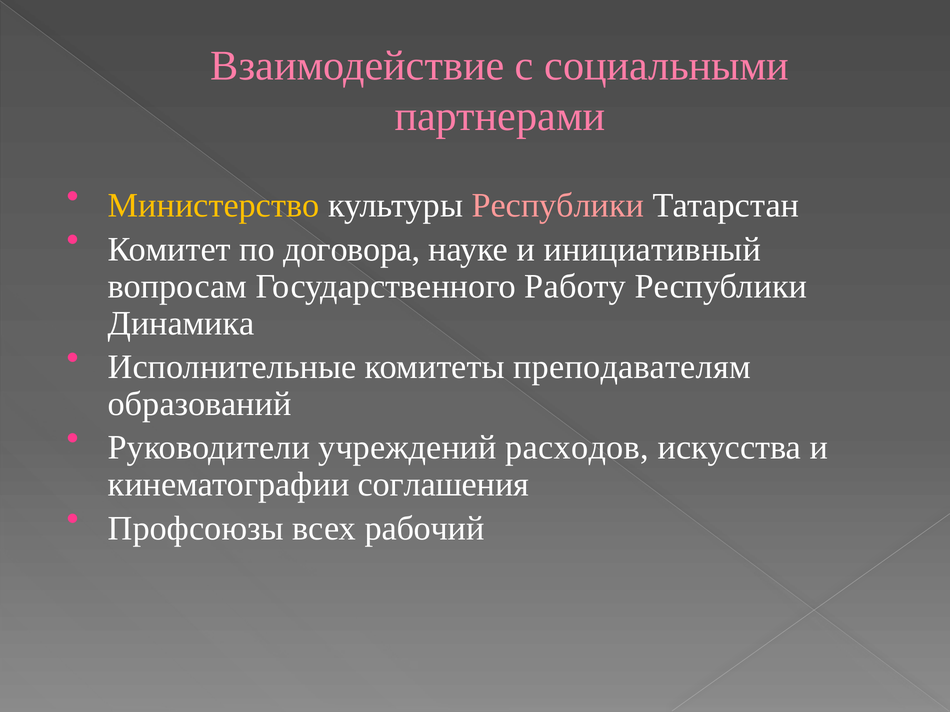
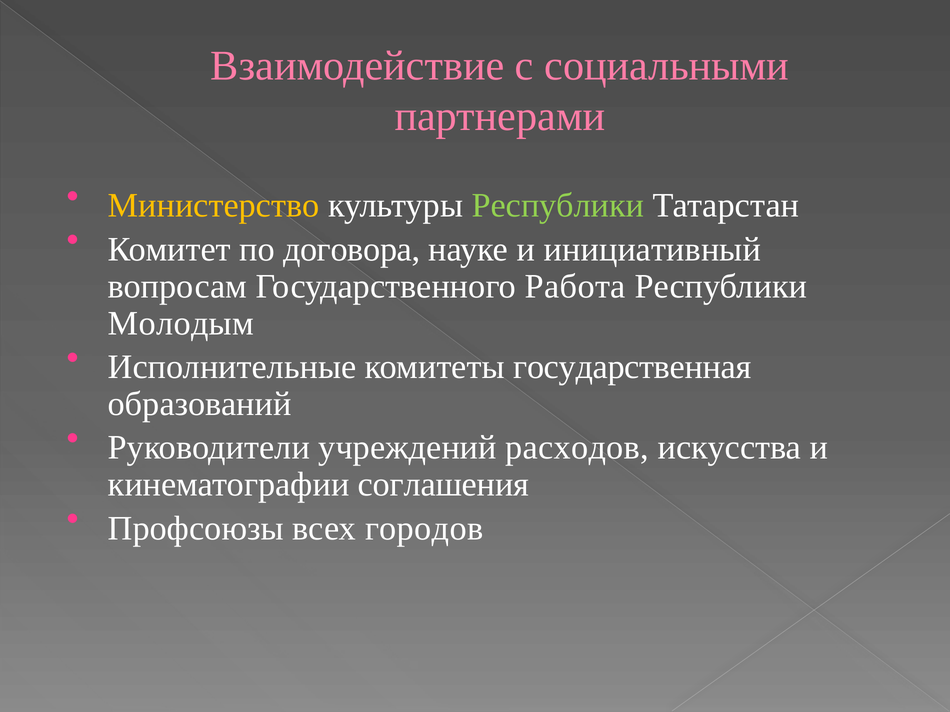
Республики colour: pink -> light green (558, 206)
Работу: Работу -> Работа (575, 286)
Динамика: Динамика -> Молодым (181, 324)
преподавателям: преподавателям -> государственная (632, 367)
рабочий: рабочий -> городов (424, 529)
